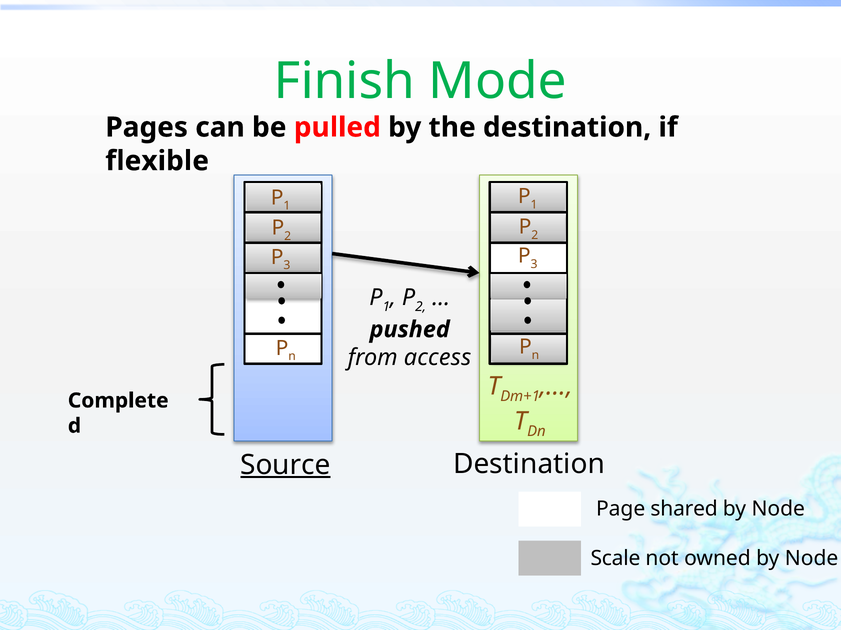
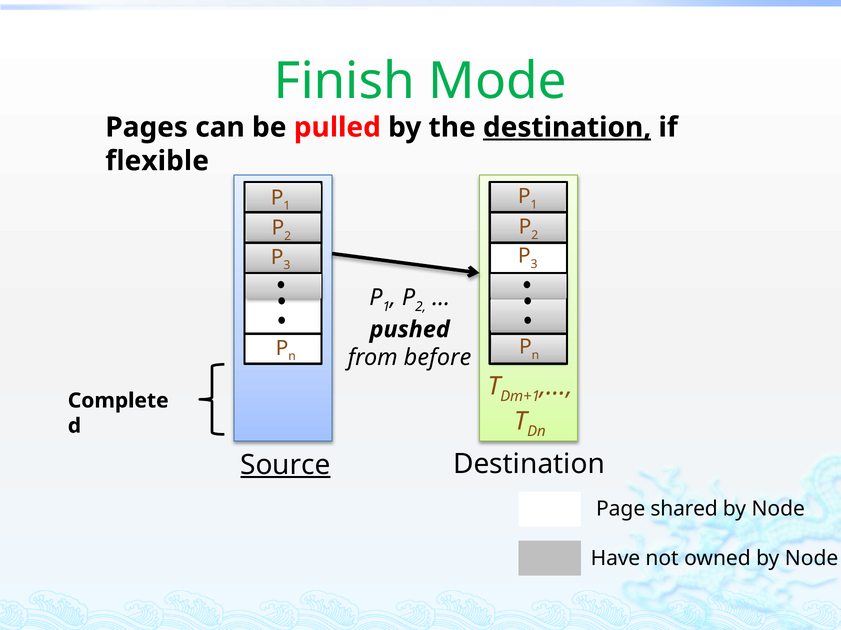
destination underline: none -> present (567, 128)
access: access -> before (438, 358)
Scale: Scale -> Have (615, 559)
